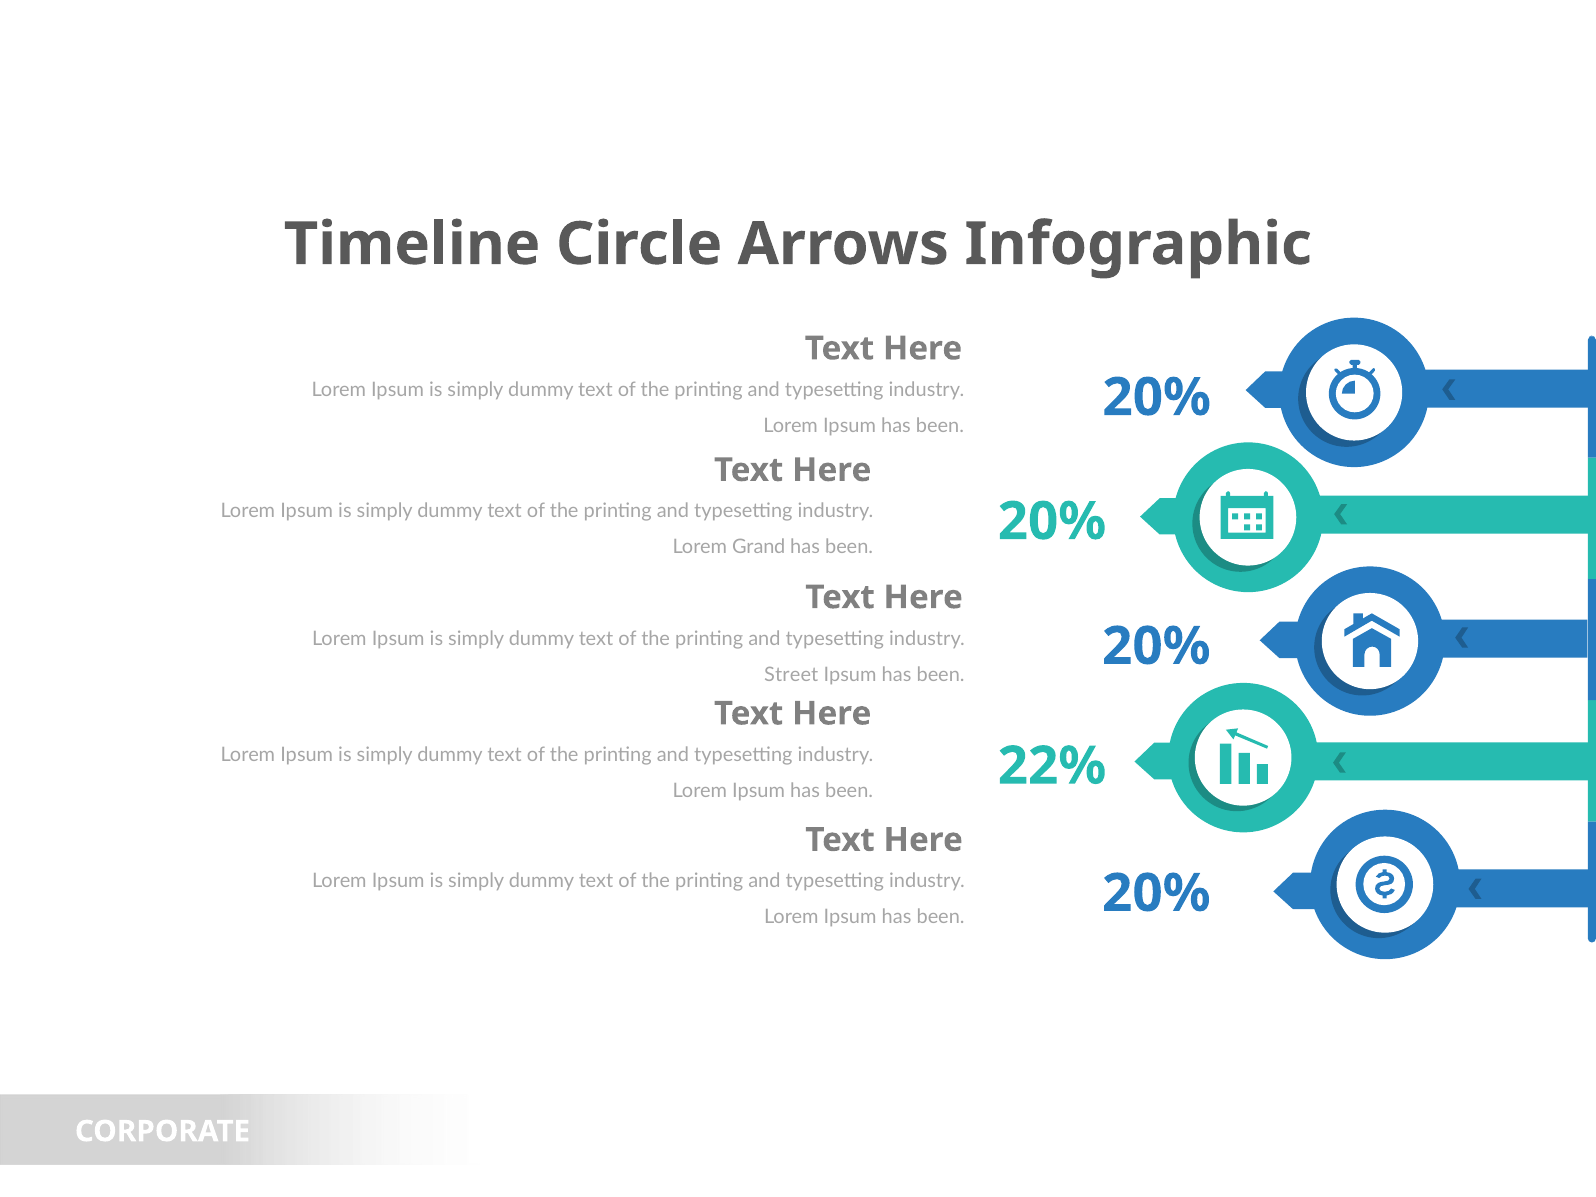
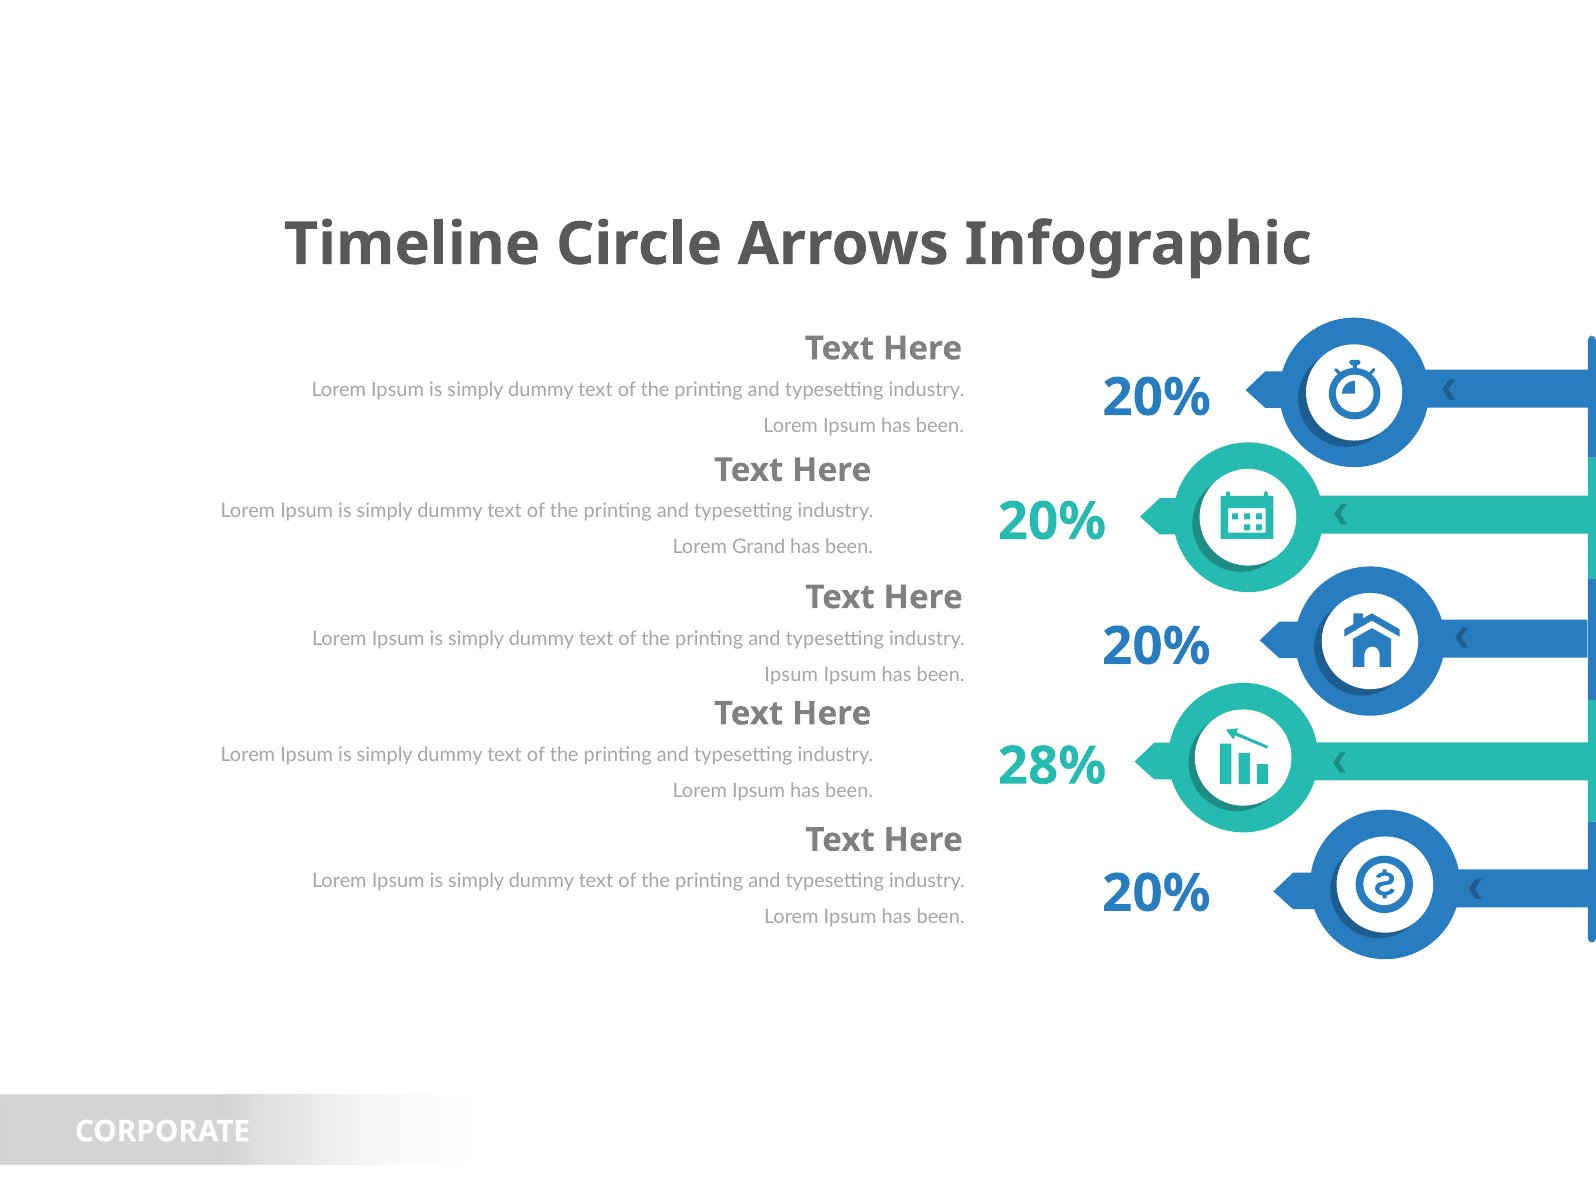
Street: Street -> Ipsum (791, 675)
22%: 22% -> 28% (1052, 766)
